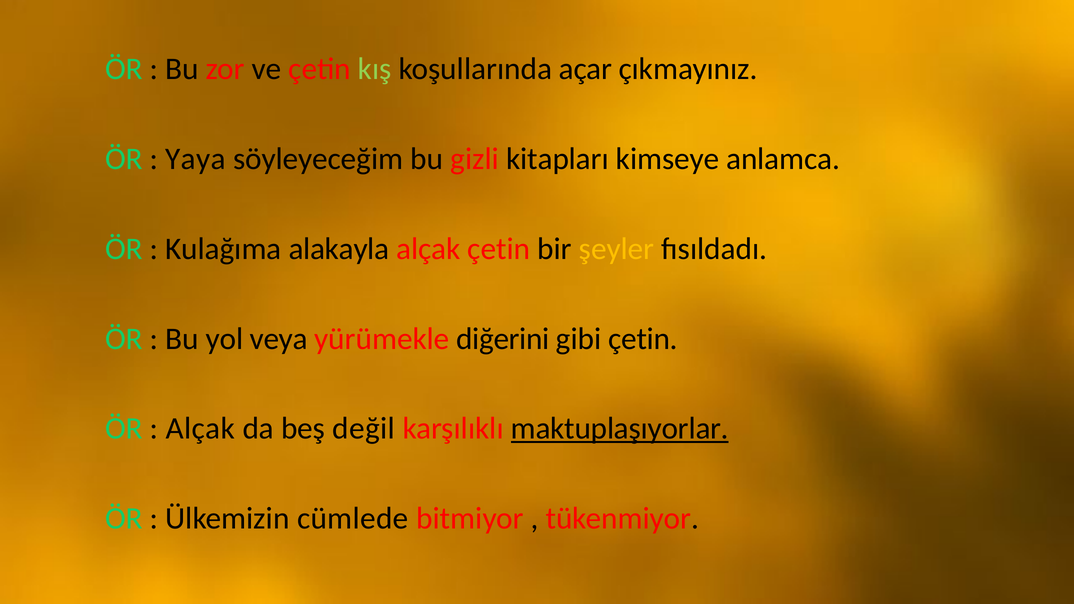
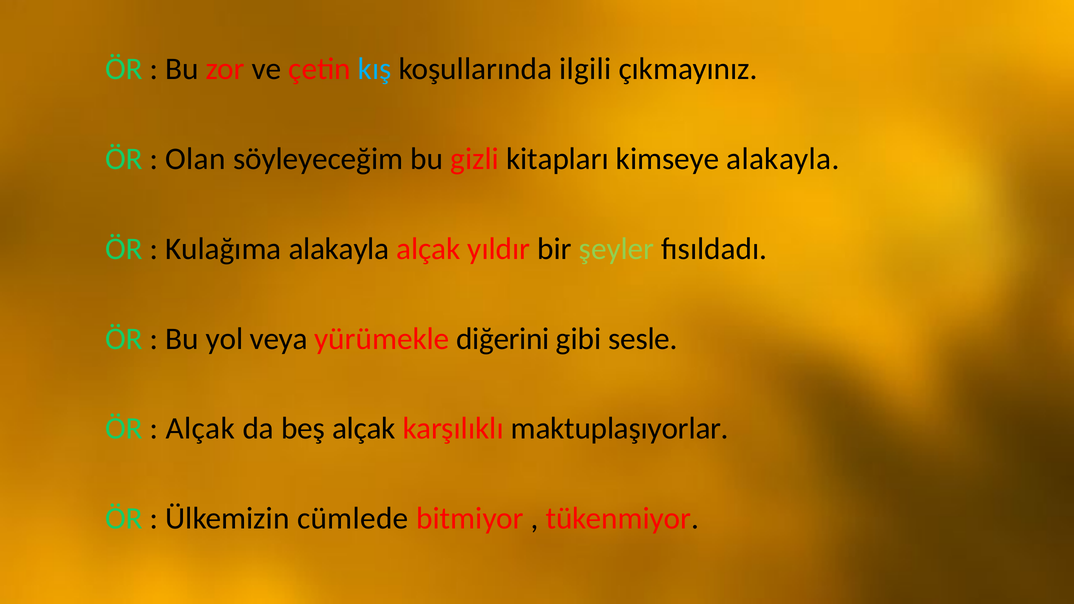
kış colour: light green -> light blue (375, 69)
açar: açar -> ilgili (585, 69)
Yaya: Yaya -> Olan (196, 159)
kimseye anlamca: anlamca -> alakayla (783, 159)
alçak çetin: çetin -> yıldır (499, 249)
şeyler colour: yellow -> light green (617, 249)
gibi çetin: çetin -> sesle (643, 339)
beş değil: değil -> alçak (364, 429)
maktuplaşıyorlar underline: present -> none (620, 429)
